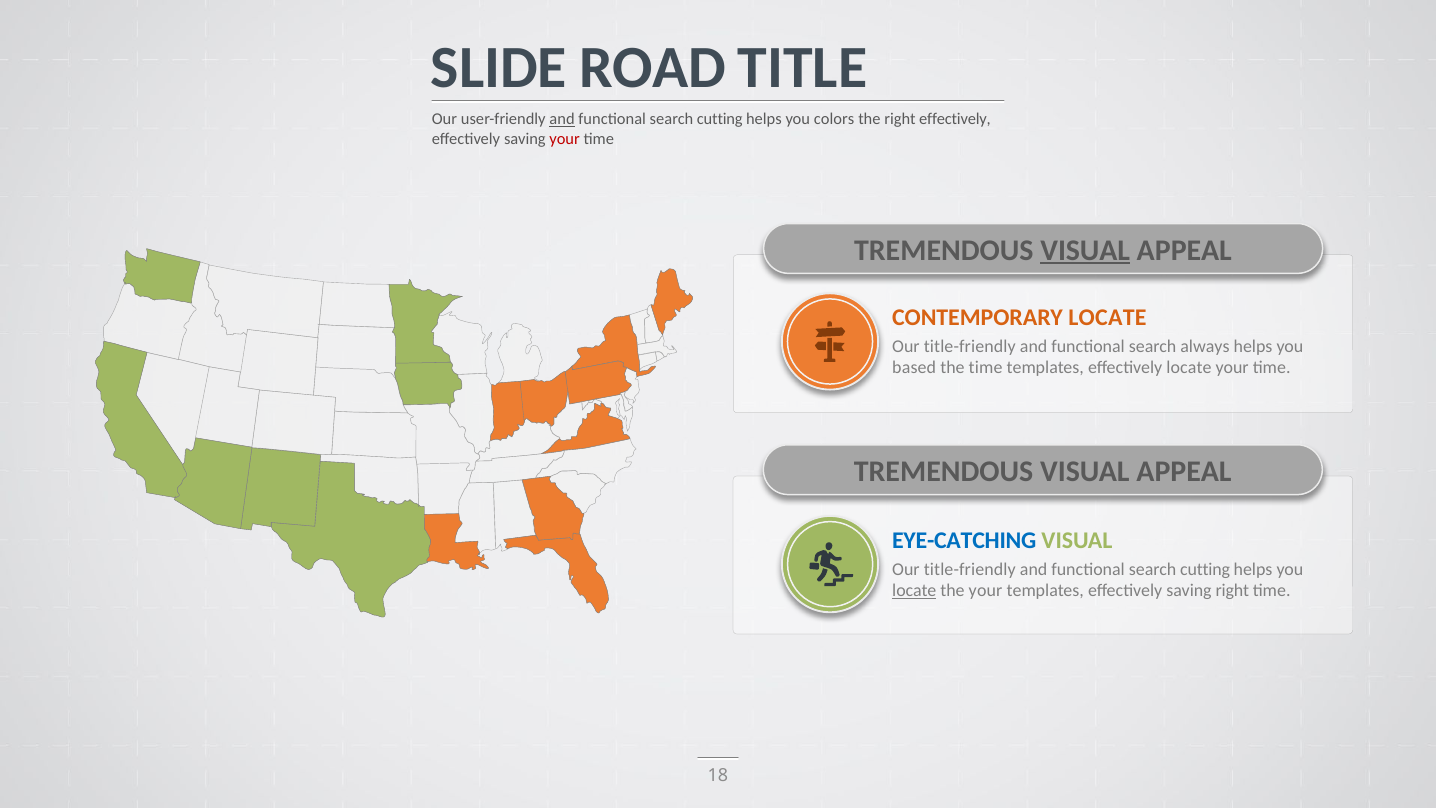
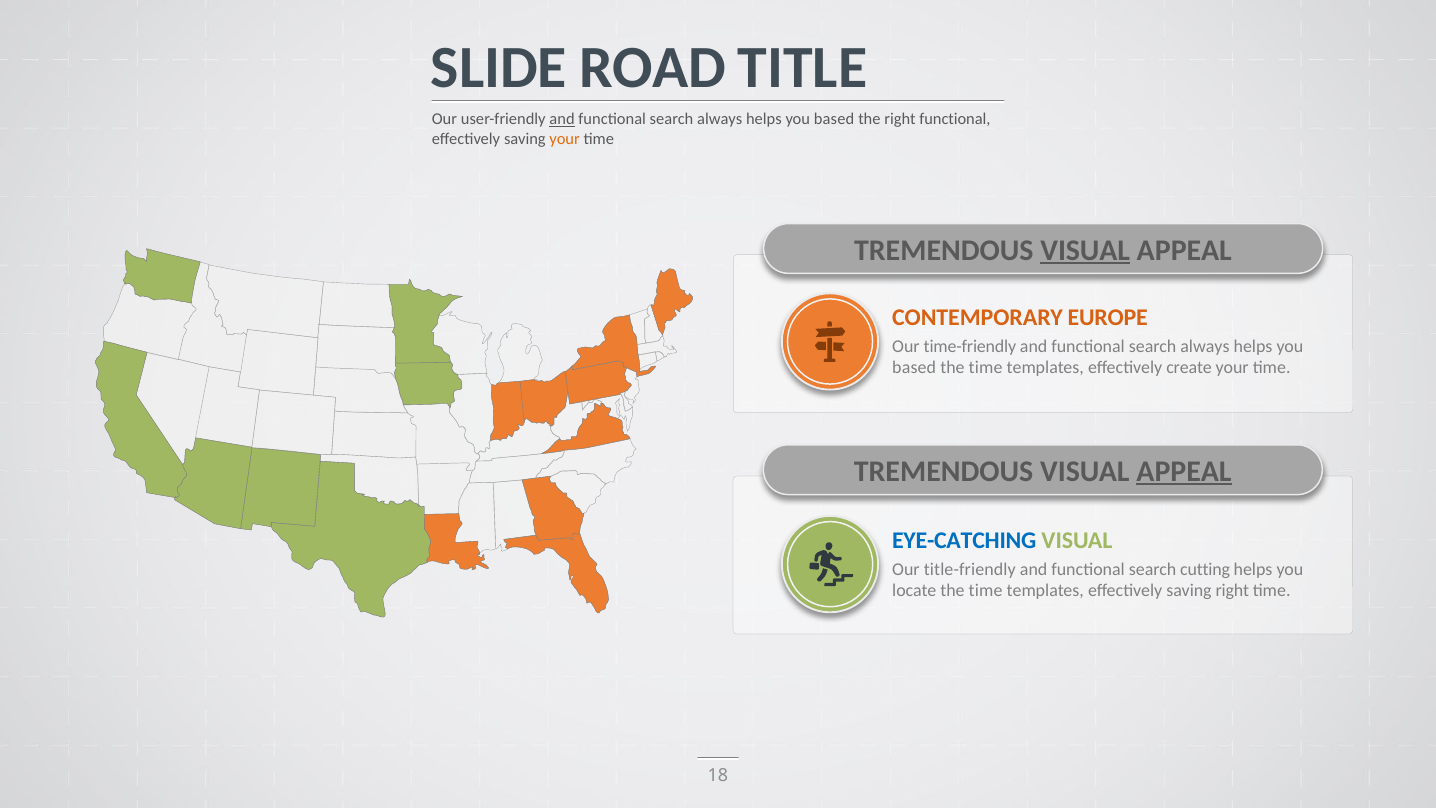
cutting: cutting -> always (720, 119)
colors: colors -> based (834, 119)
right effectively: effectively -> functional (955, 119)
your colour: red -> orange (565, 139)
CONTEMPORARY LOCATE: LOCATE -> EUROPE (1108, 317)
title-friendly: title-friendly -> time-friendly (970, 346)
effectively locate: locate -> create (1189, 368)
APPEAL underline: none -> present (1184, 471)
locate underline: present -> none (914, 591)
your: your -> time (986, 591)
